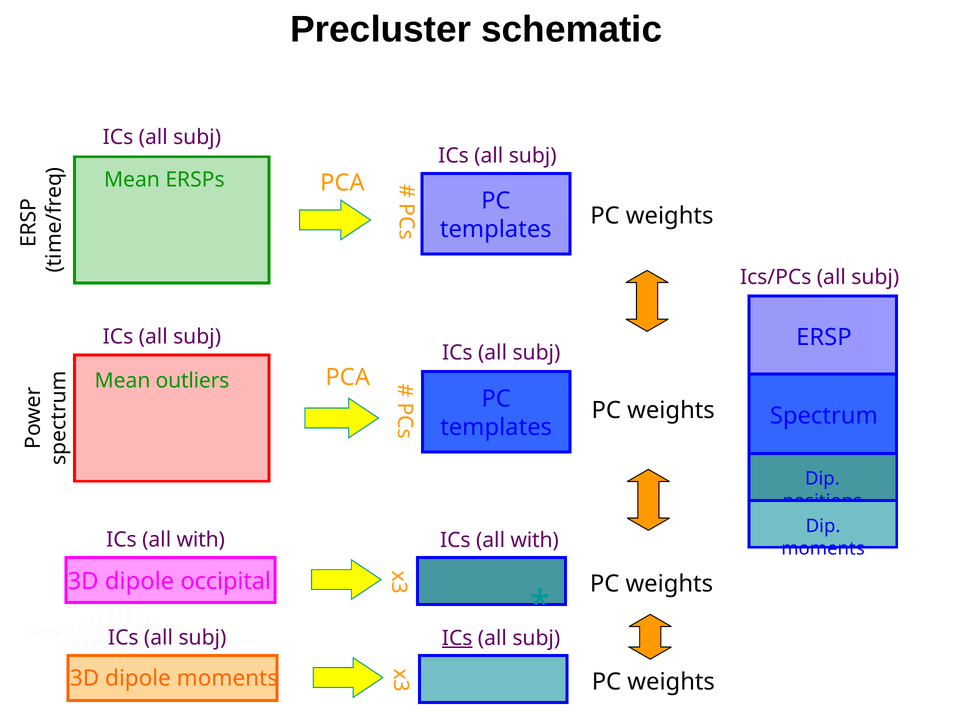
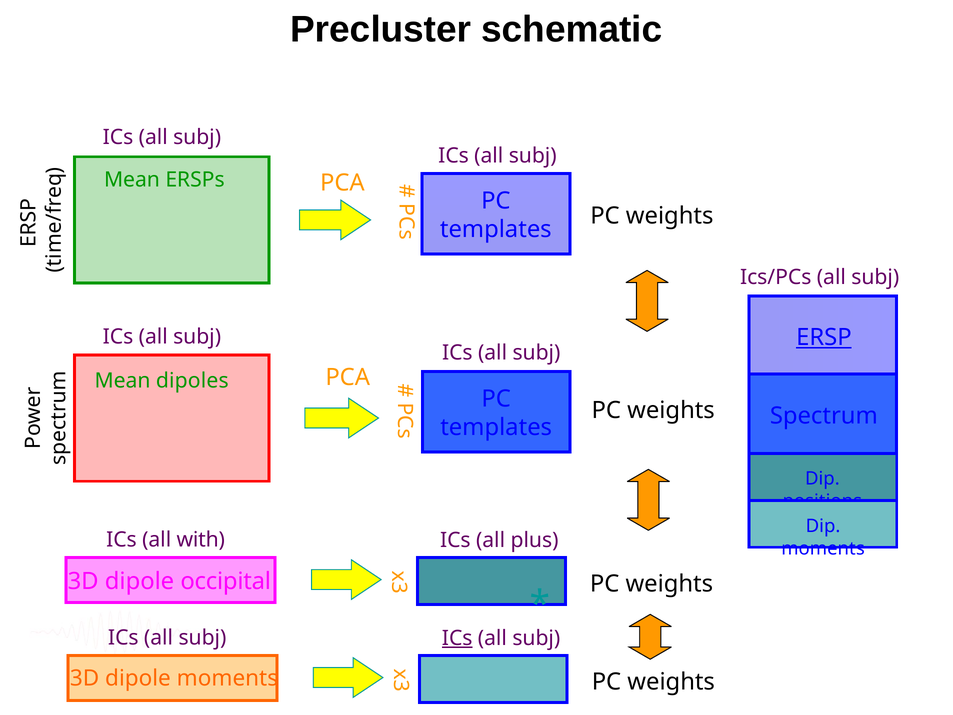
ERSP underline: none -> present (824, 337)
outliers: outliers -> dipoles (192, 381)
with: with -> plus (535, 540)
